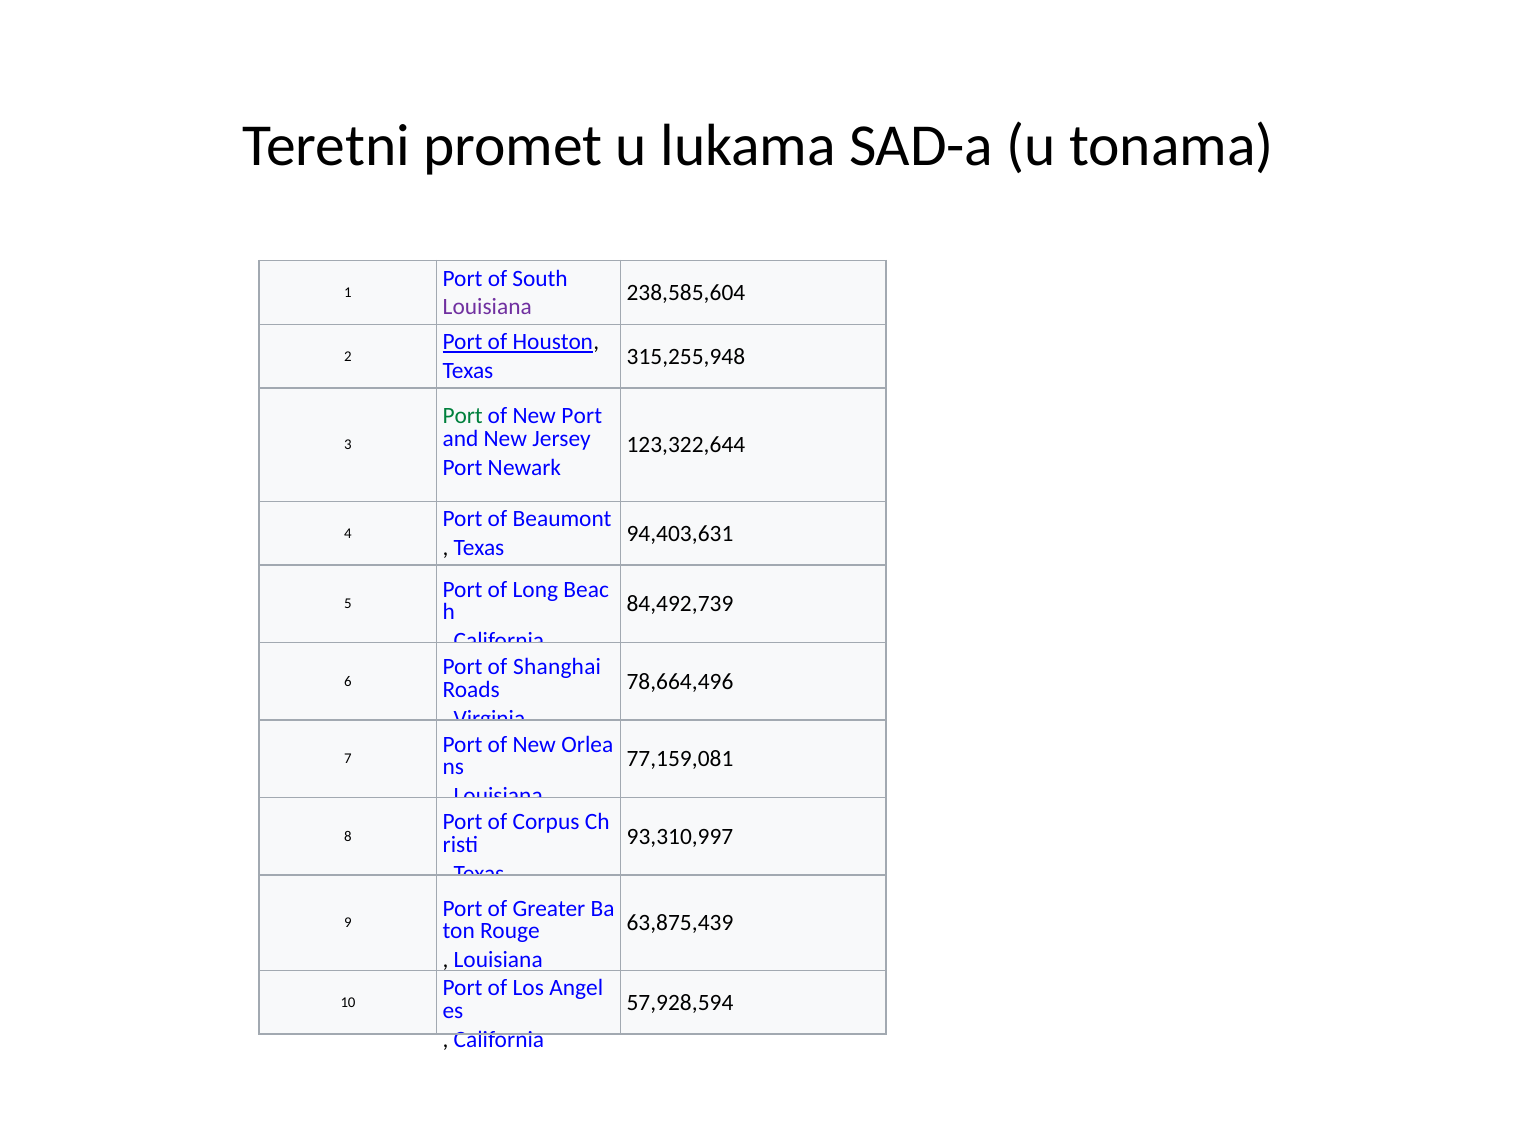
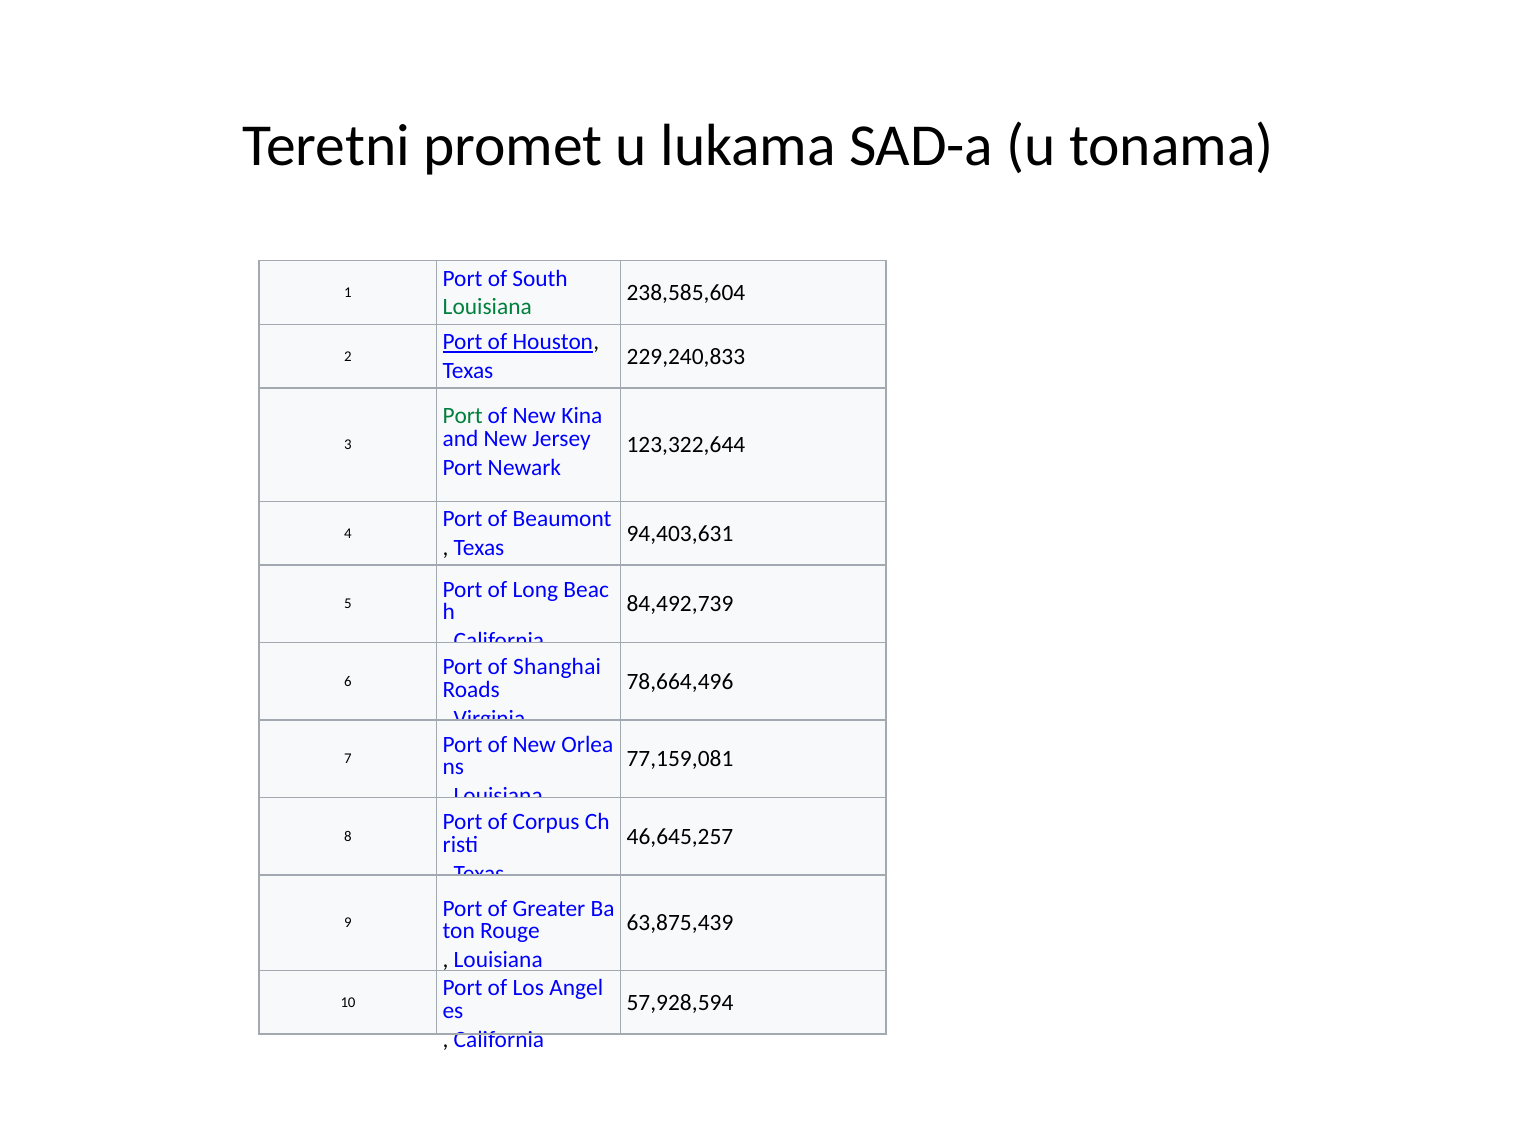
Louisiana colour: purple -> green (487, 307)
315,255,948: 315,255,948 -> 229,240,833 (686, 357)
New Port: Port -> Kina (582, 416)
93,310,997: 93,310,997 -> 46,645,257 (680, 837)
